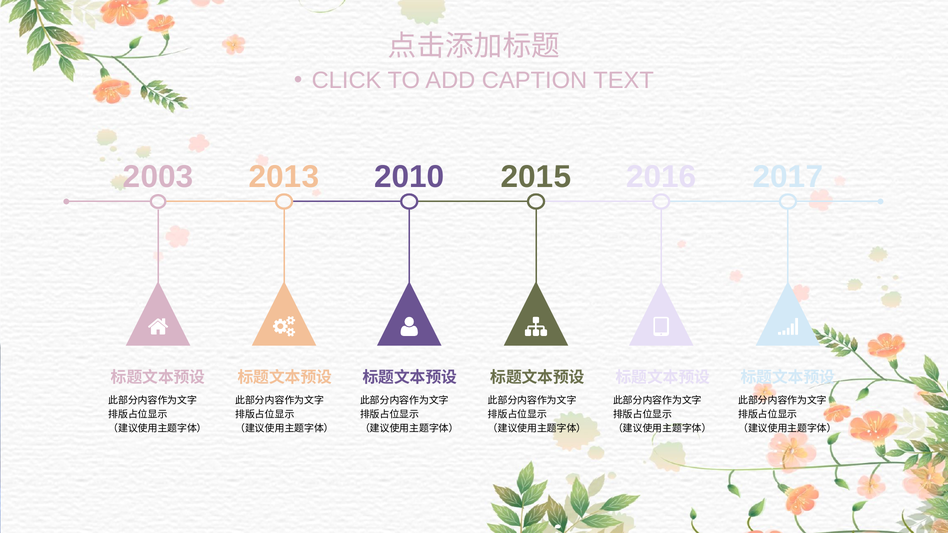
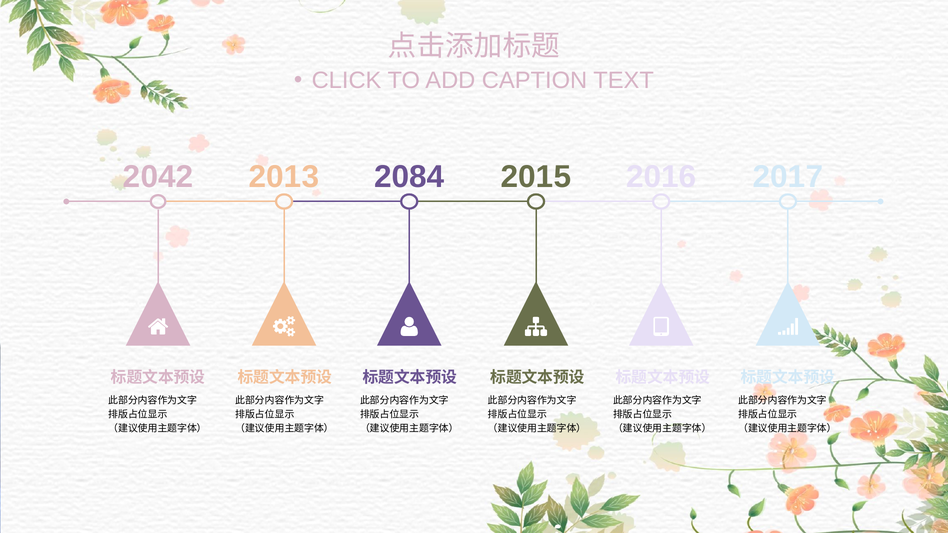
2003: 2003 -> 2042 (158, 177)
2010: 2010 -> 2084 (409, 177)
